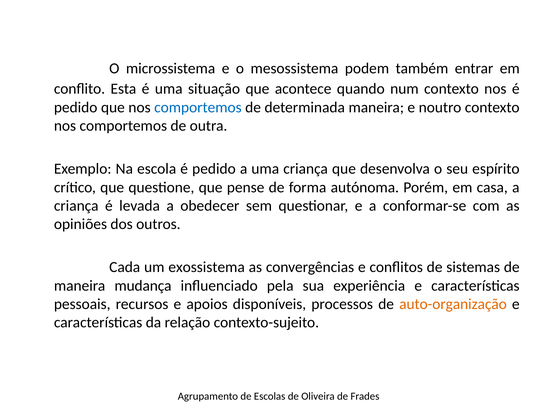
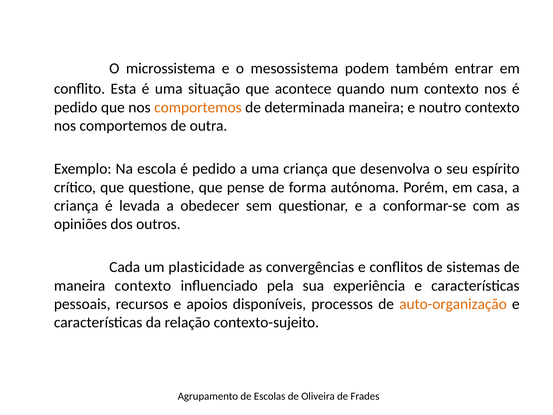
comportemos colour: blue -> orange (198, 107)
exossistema: exossistema -> plasticidade (207, 267)
maneira mudança: mudança -> contexto (143, 285)
